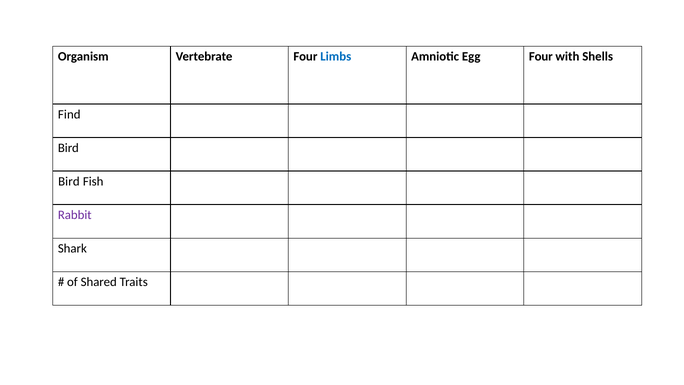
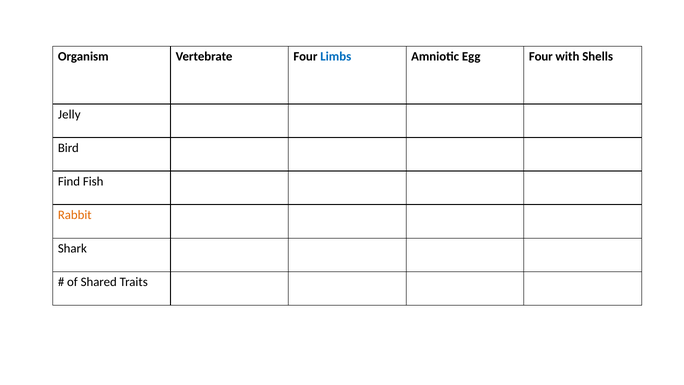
Find: Find -> Jelly (69, 115)
Bird: Bird -> Find (69, 181)
Rabbit colour: purple -> orange (75, 215)
